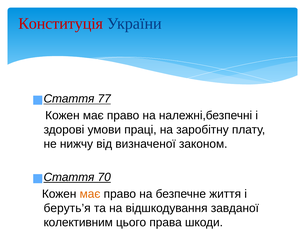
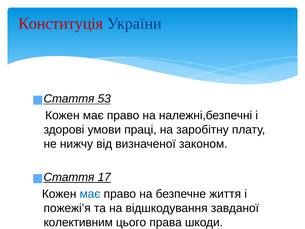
77: 77 -> 53 (104, 99)
70: 70 -> 17 (104, 177)
має colour: orange -> blue (90, 194)
беруть’я: беруть’я -> пожежі’я (67, 208)
